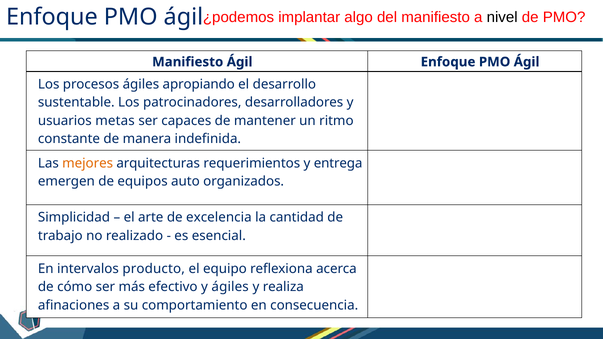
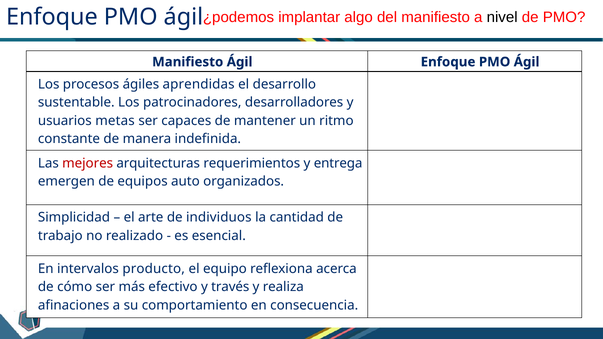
apropiando: apropiando -> aprendidas (199, 84)
mejores colour: orange -> red (88, 163)
excelencia: excelencia -> individuos (219, 218)
y ágiles: ágiles -> través (230, 287)
